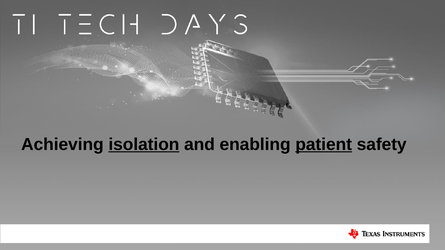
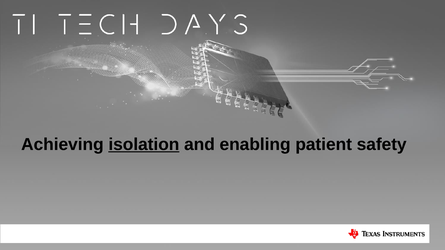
patient underline: present -> none (324, 145)
